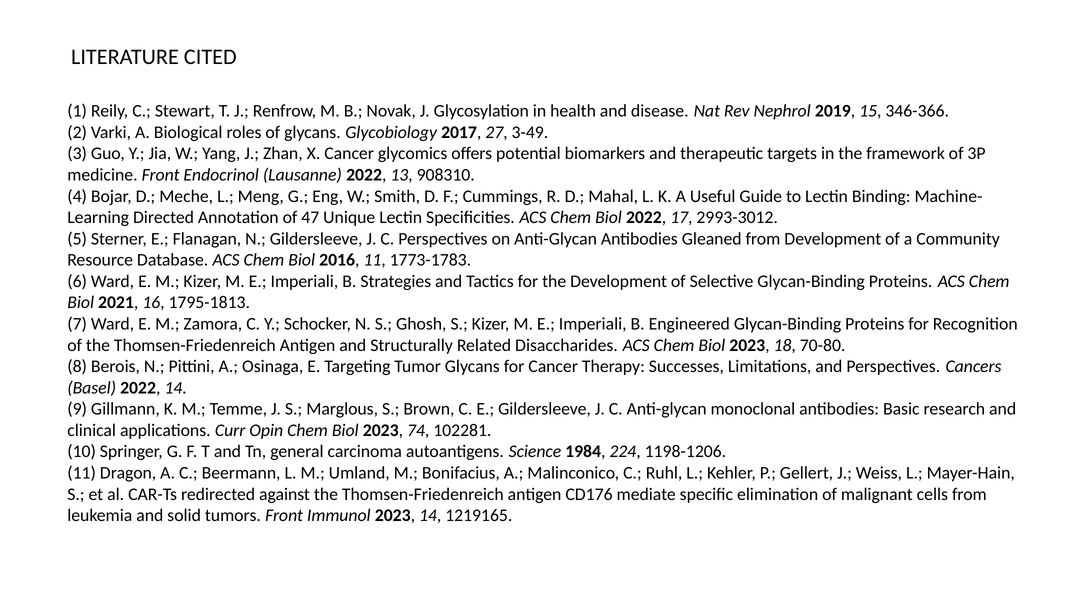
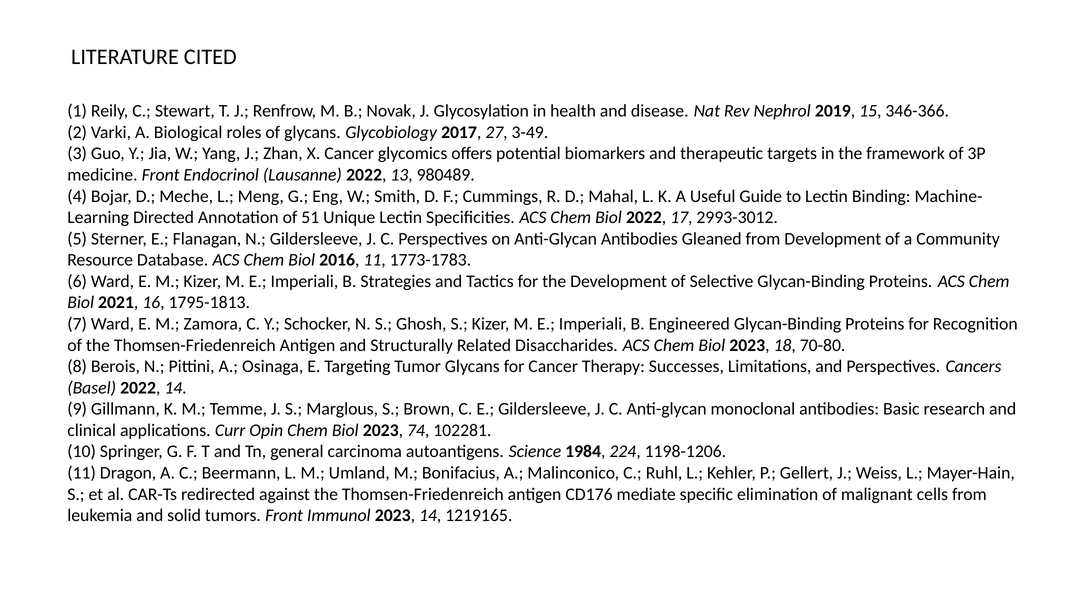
908310: 908310 -> 980489 (446, 175)
47: 47 -> 51 (310, 217)
